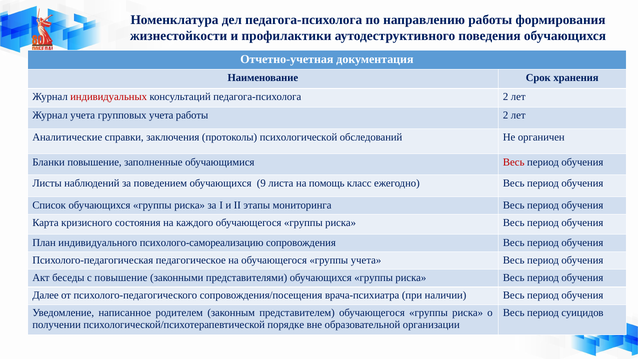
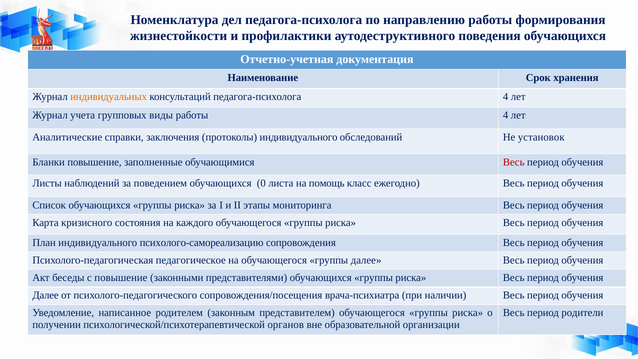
индивидуальных colour: red -> orange (109, 97)
педагога-психолога 2: 2 -> 4 (506, 97)
групповых учета: учета -> виды (161, 115)
работы 2: 2 -> 4 (506, 115)
протоколы психологической: психологической -> индивидуального (299, 137)
органичен: органичен -> установок (541, 137)
9: 9 -> 0 (261, 183)
группы учета: учета -> далее (366, 260)
суицидов: суицидов -> родители (582, 313)
порядке: порядке -> органов (286, 325)
